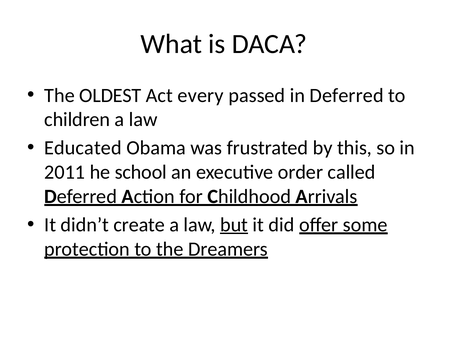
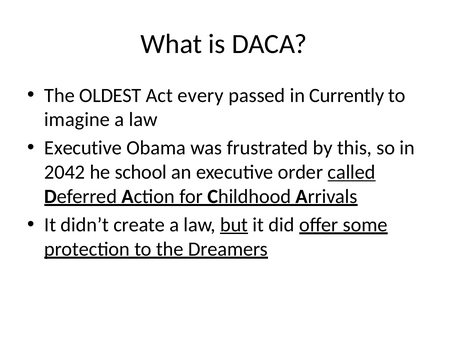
in Deferred: Deferred -> Currently (347, 95)
children: children -> imagine (77, 119)
Educated: Educated -> Executive (83, 148)
2011: 2011 -> 2042 (65, 172)
called underline: none -> present (352, 172)
